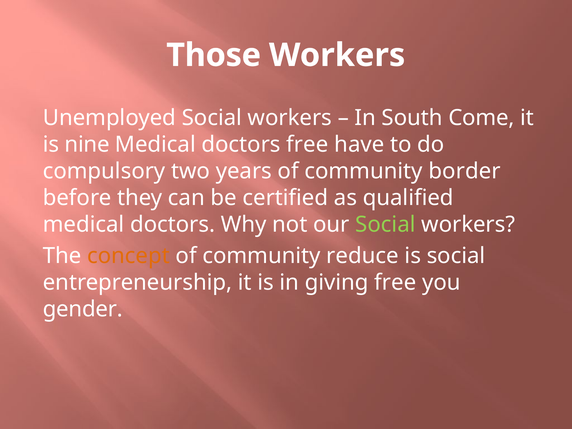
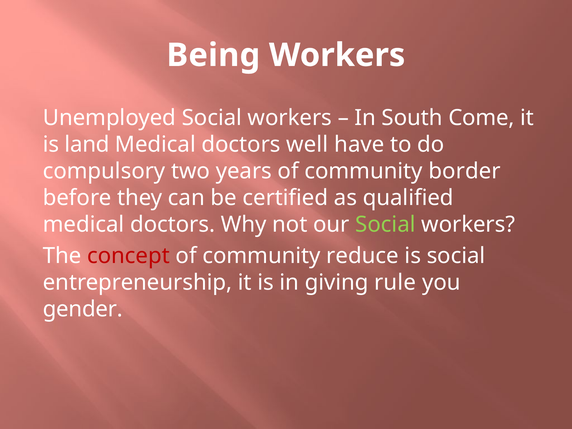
Those: Those -> Being (213, 55)
nine: nine -> land (87, 145)
doctors free: free -> well (307, 145)
concept colour: orange -> red (129, 256)
giving free: free -> rule (395, 283)
